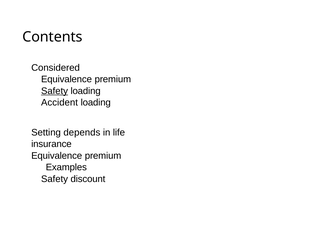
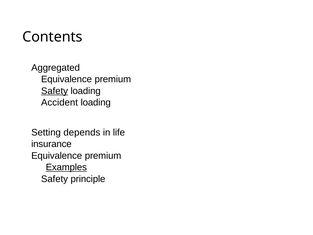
Considered: Considered -> Aggregated (56, 68)
Examples underline: none -> present (66, 167)
discount: discount -> principle (88, 179)
